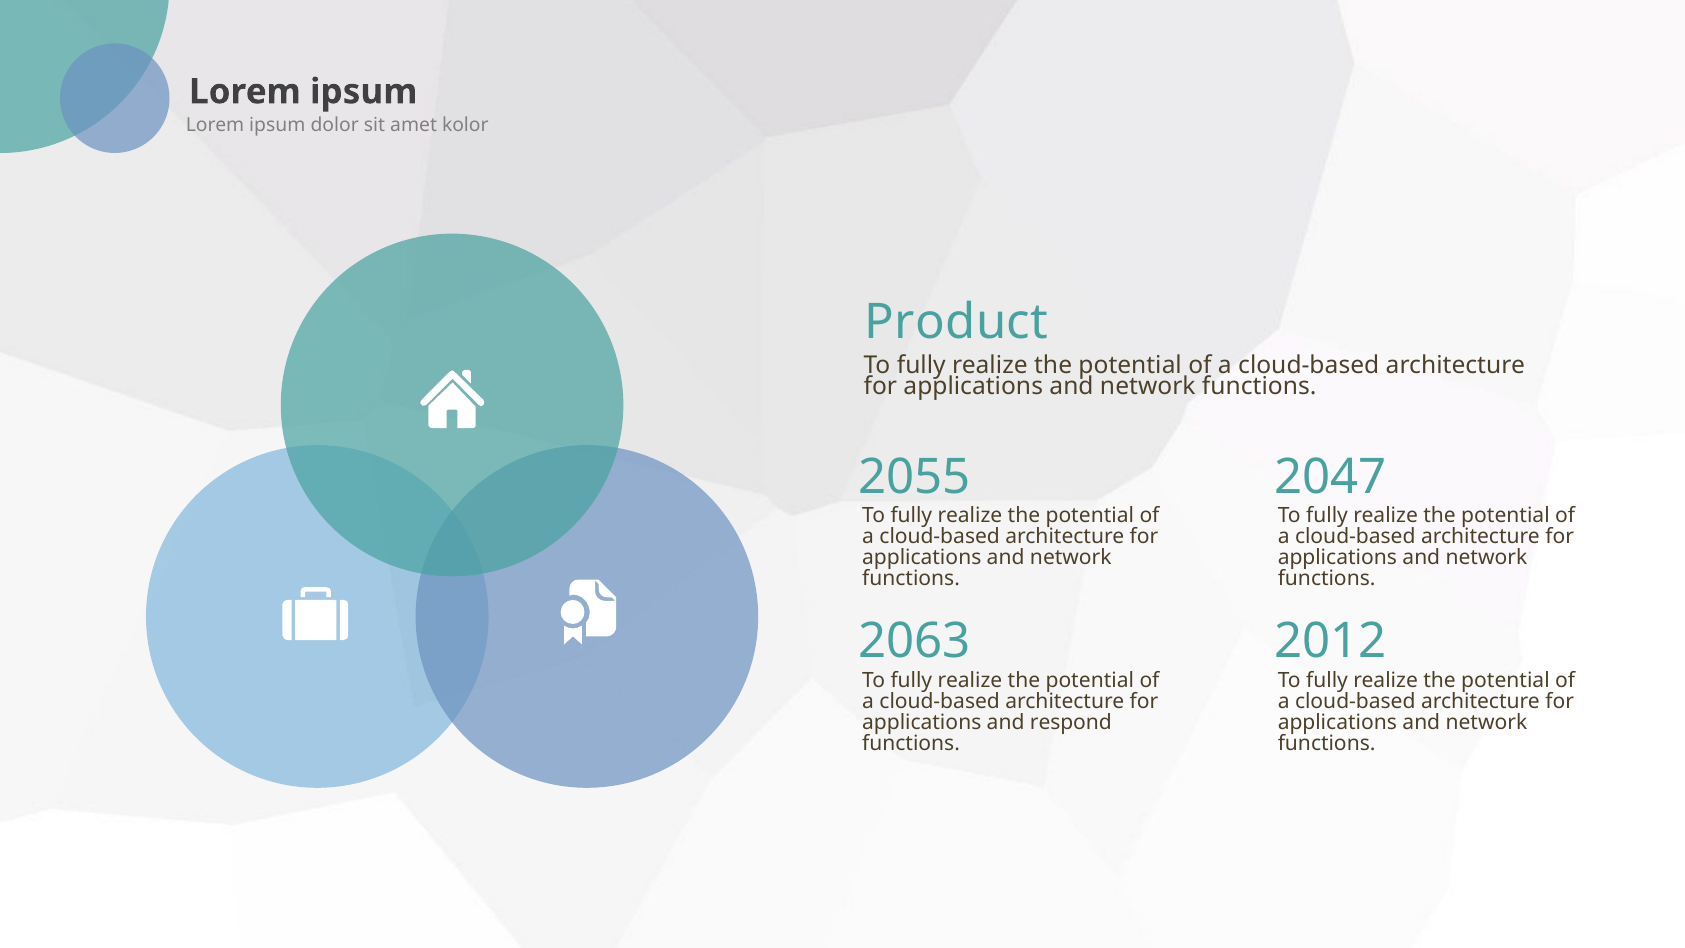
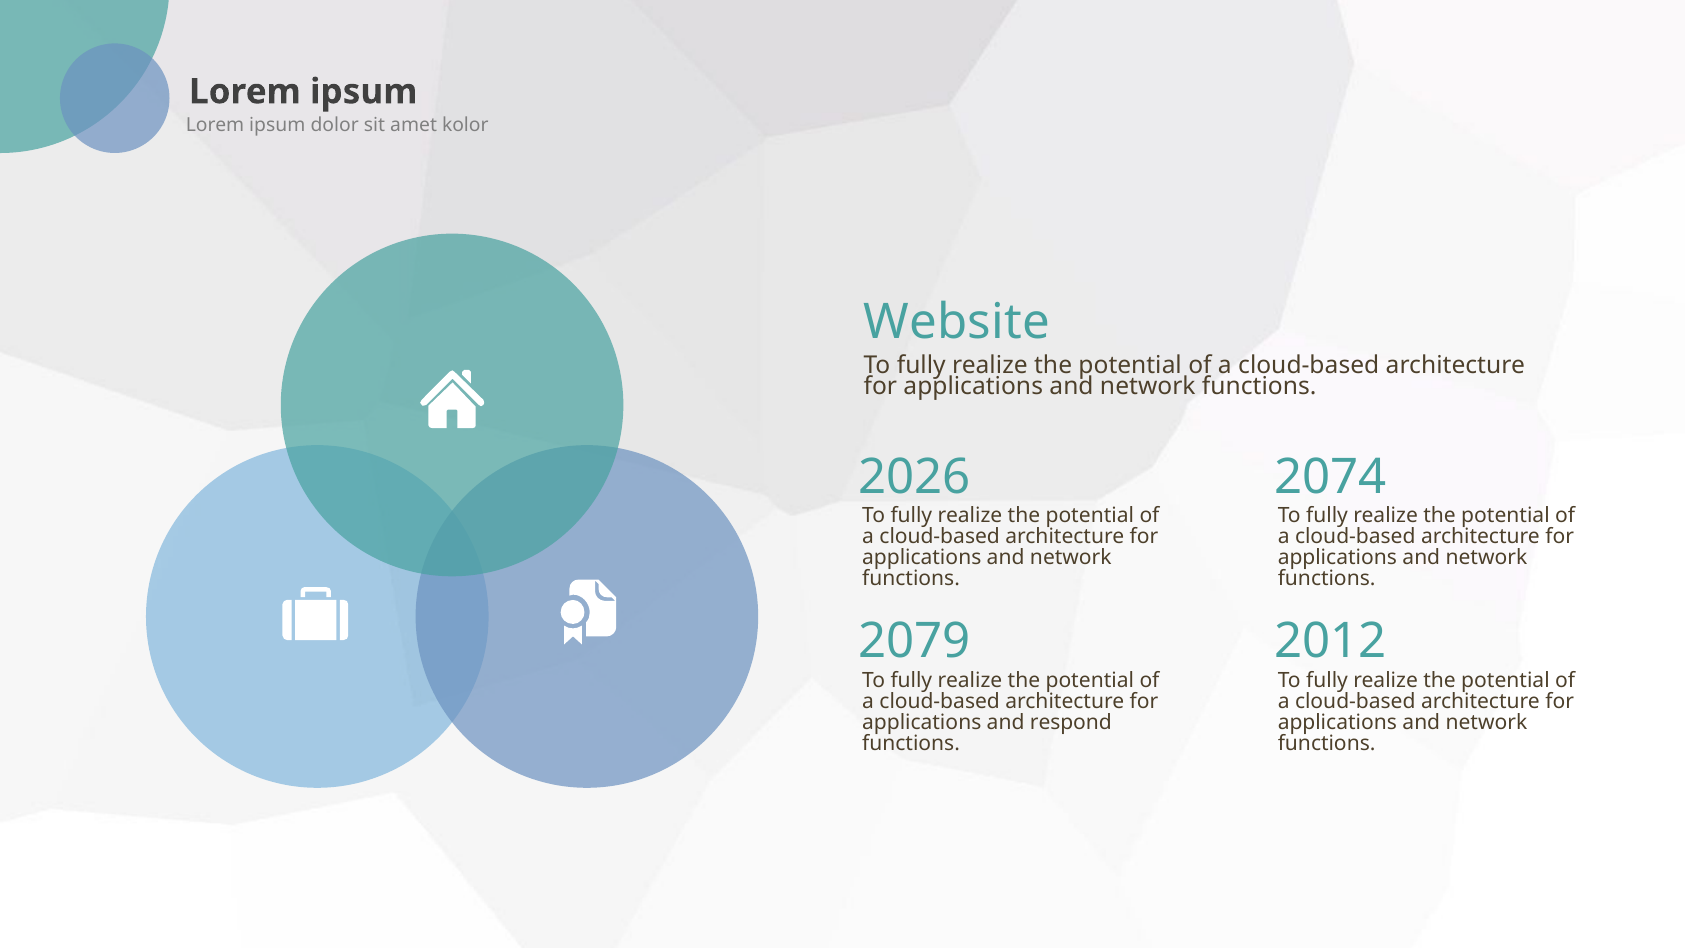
Product: Product -> Website (957, 323)
2055: 2055 -> 2026 (915, 477)
2047: 2047 -> 2074 (1330, 477)
2063: 2063 -> 2079 (915, 641)
